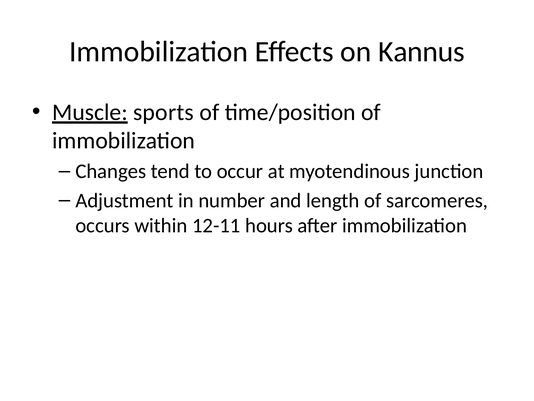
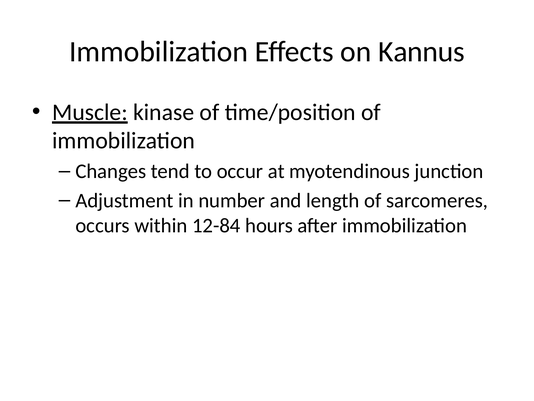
sports: sports -> kinase (164, 112)
12-11: 12-11 -> 12-84 (216, 225)
